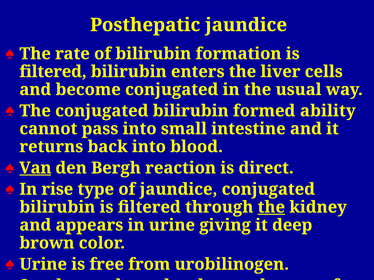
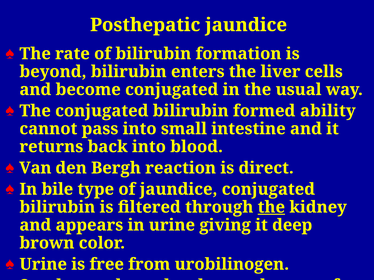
filtered: filtered -> beyond (53, 72)
Van underline: present -> none (35, 168)
rise: rise -> bile (57, 190)
